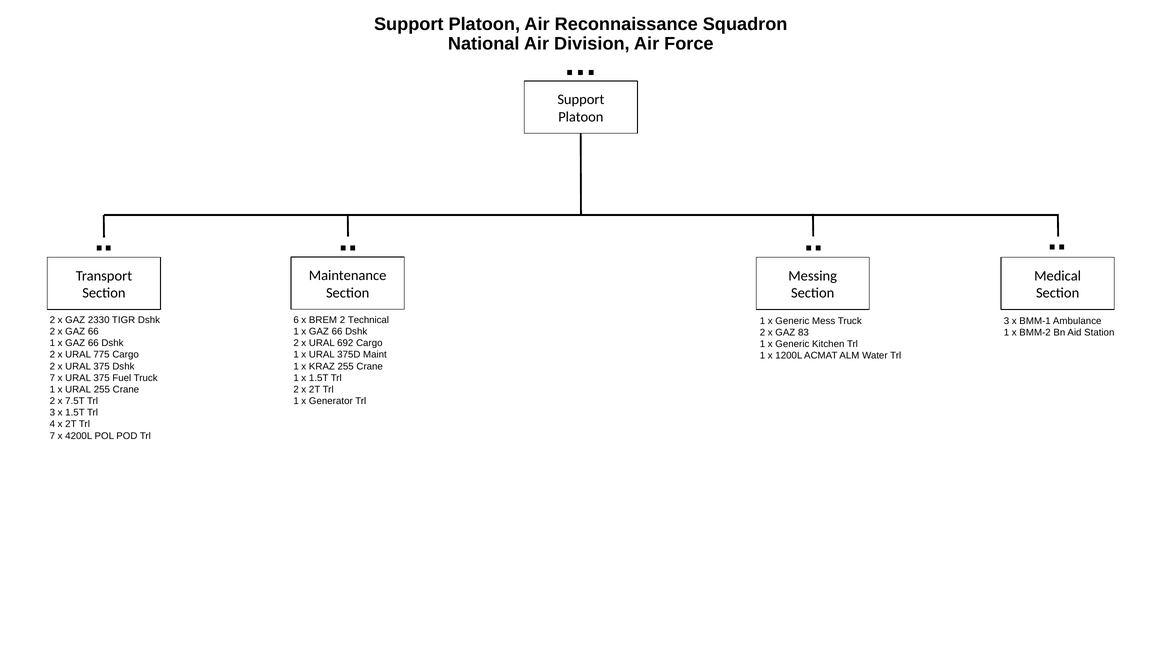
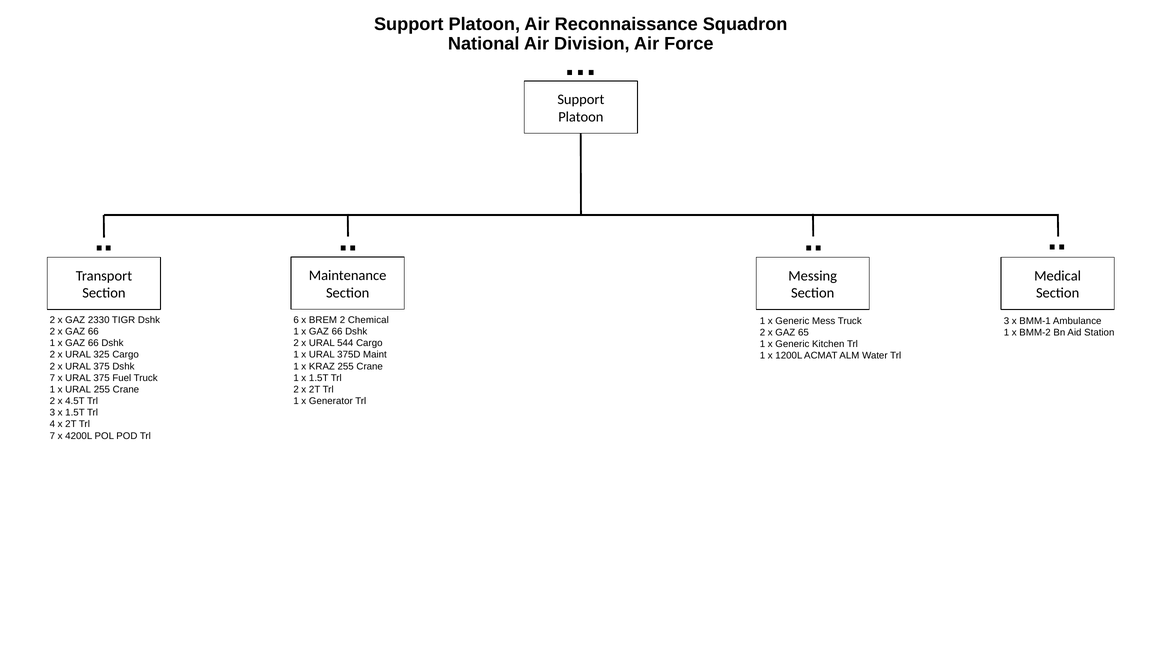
Technical: Technical -> Chemical (368, 320)
83: 83 -> 65 (803, 333)
692: 692 -> 544 (345, 344)
775: 775 -> 325 (102, 355)
7.5T: 7.5T -> 4.5T (75, 402)
